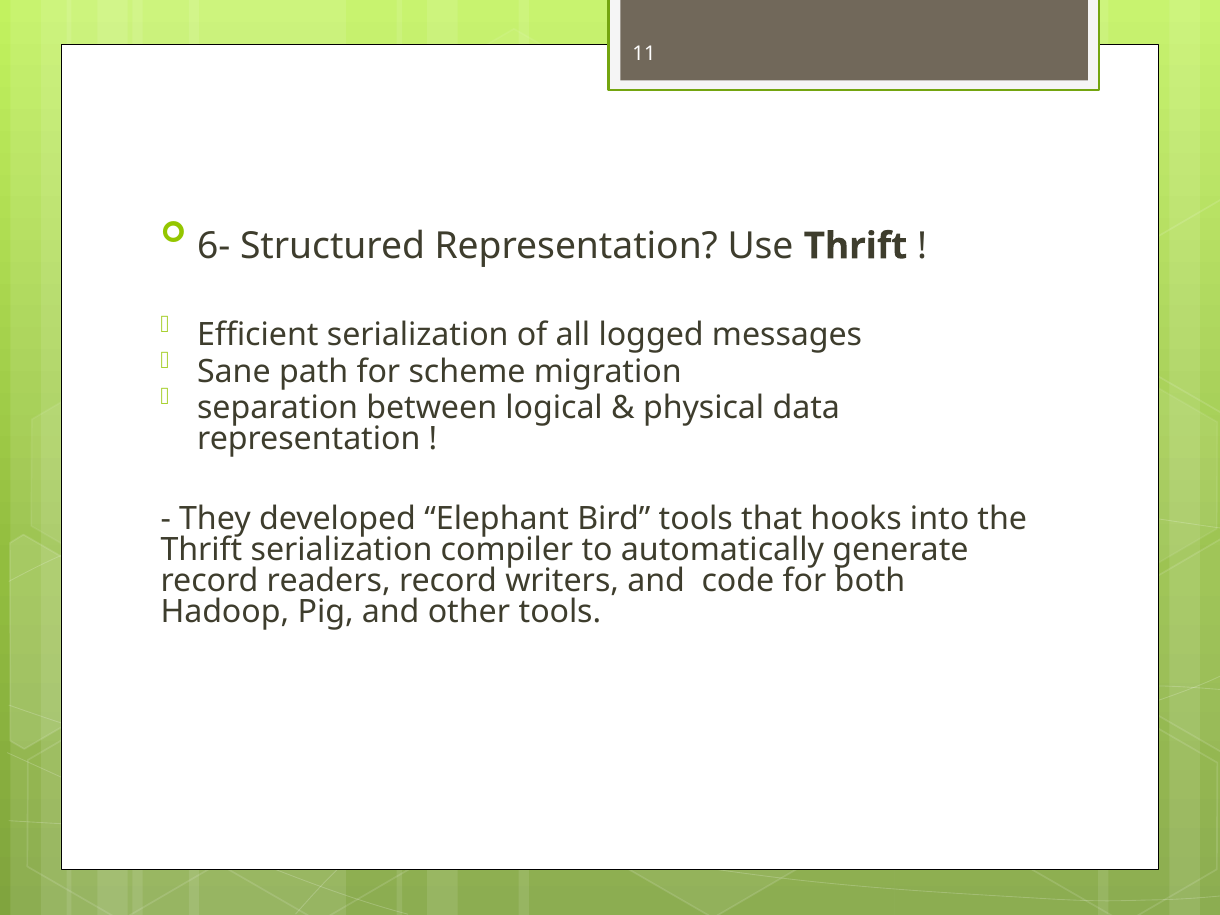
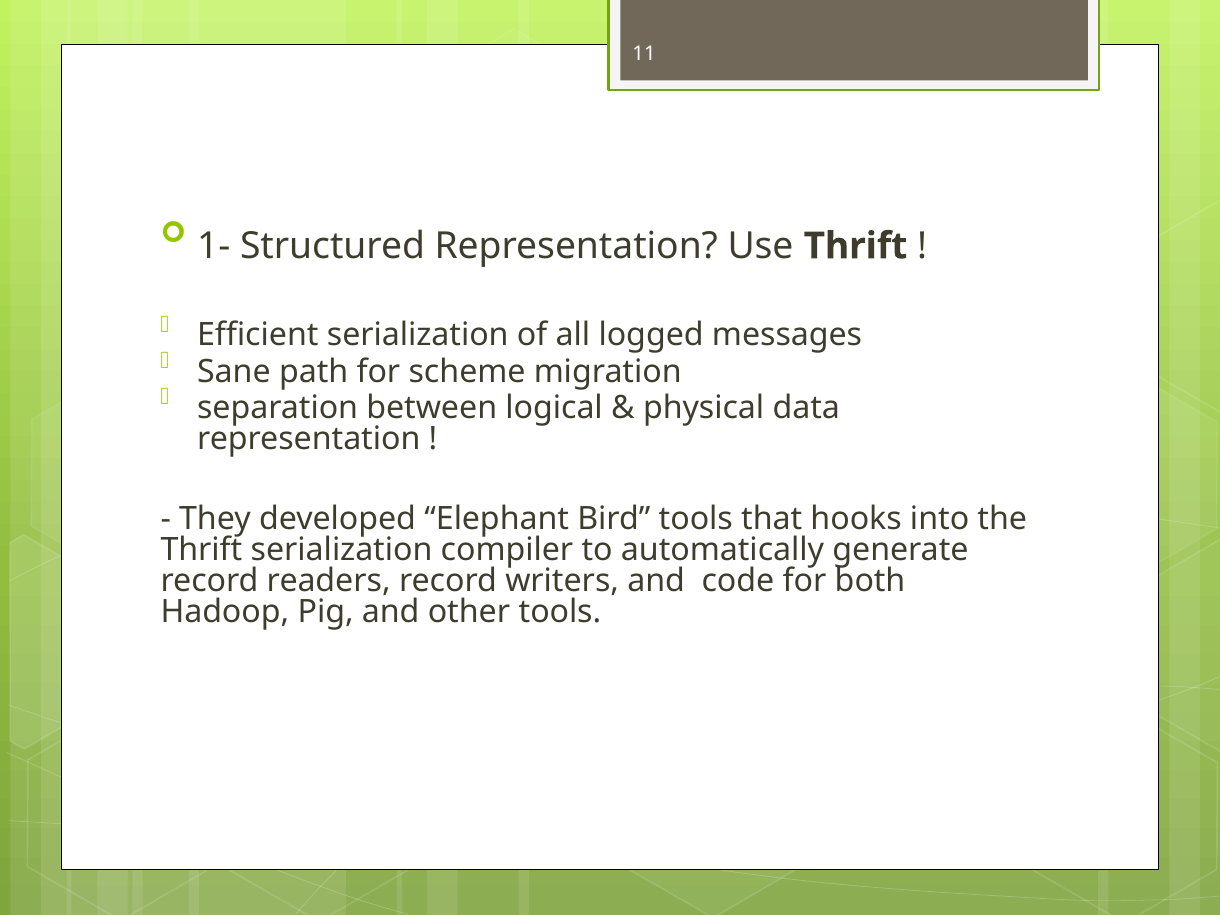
6-: 6- -> 1- (214, 246)
